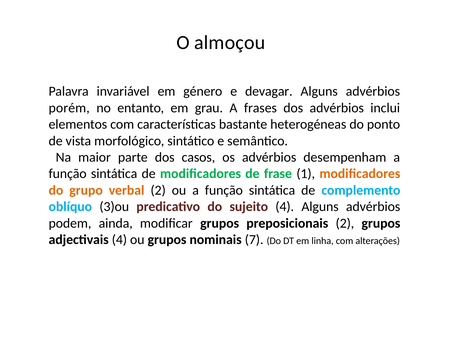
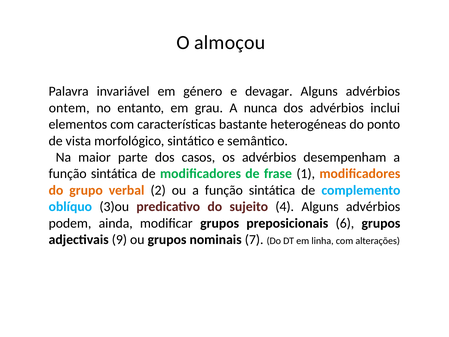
porém: porém -> ontem (69, 108)
frases: frases -> nunca (260, 108)
preposicionais 2: 2 -> 6 (345, 223)
adjectivais 4: 4 -> 9 (119, 239)
